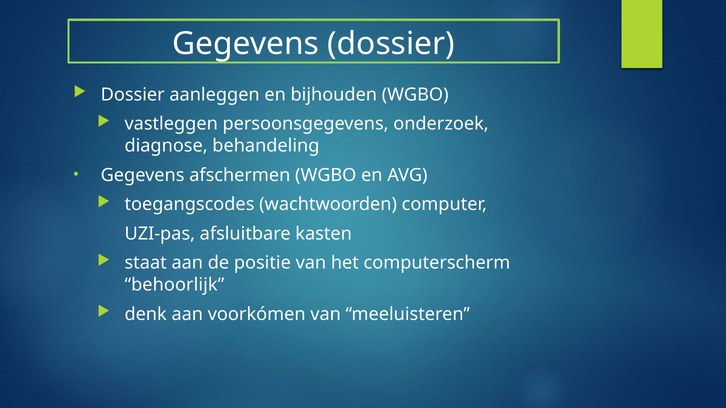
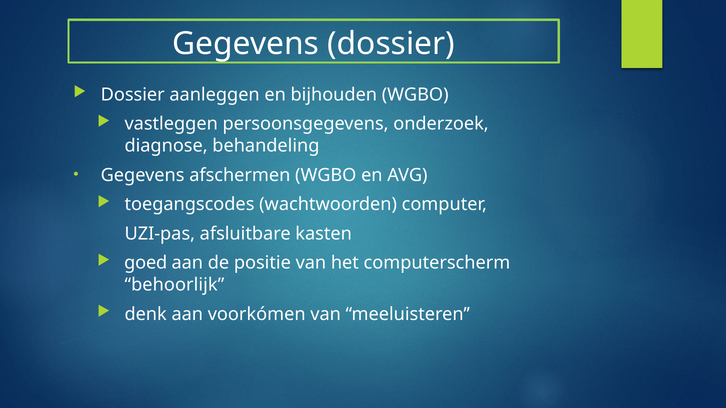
staat: staat -> goed (146, 263)
